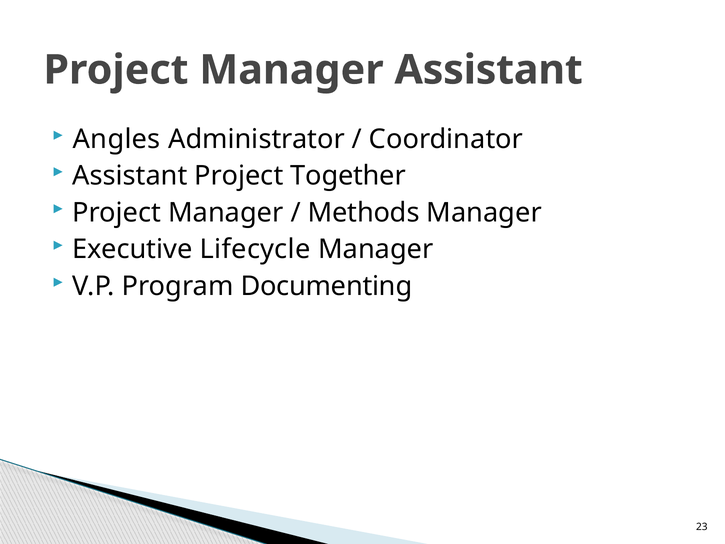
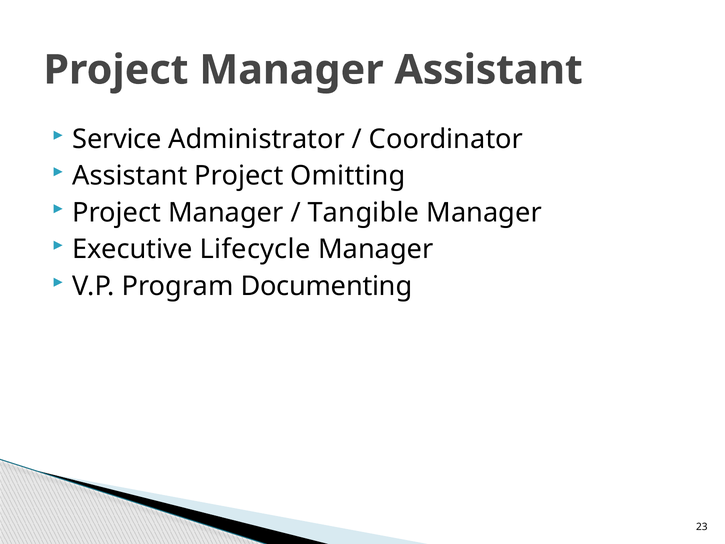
Angles: Angles -> Service (117, 139)
Together: Together -> Omitting (348, 176)
Methods: Methods -> Tangible (363, 213)
